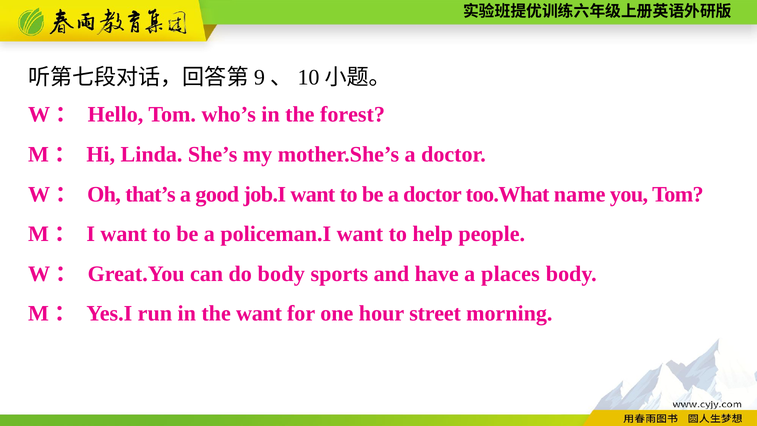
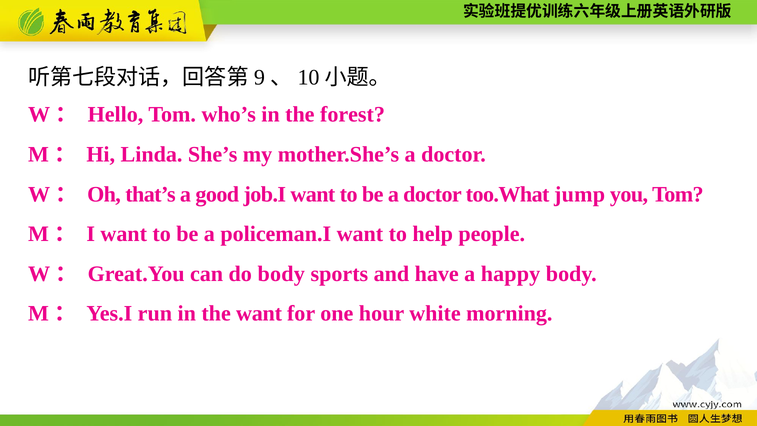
name: name -> jump (580, 194)
places: places -> happy (511, 274)
street: street -> white (435, 314)
